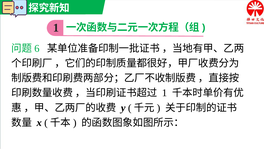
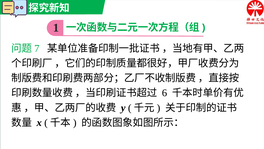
6: 6 -> 7 (37, 48)
1: 1 -> 6 (164, 93)
